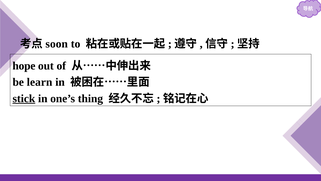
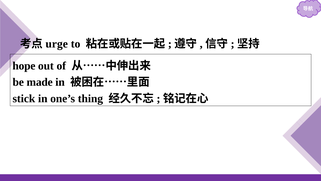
soon: soon -> urge (57, 44)
learn: learn -> made (40, 82)
stick underline: present -> none (24, 98)
